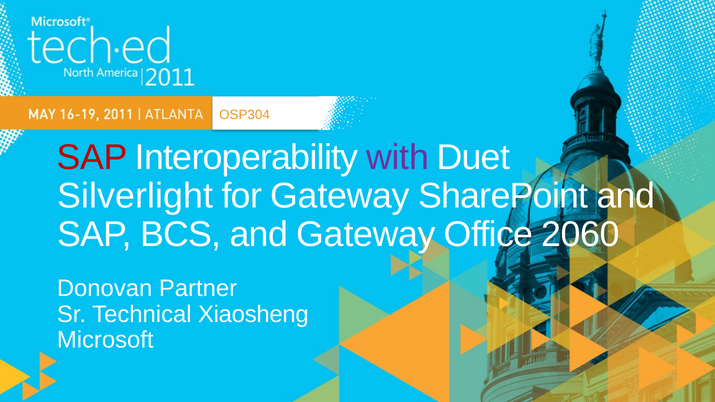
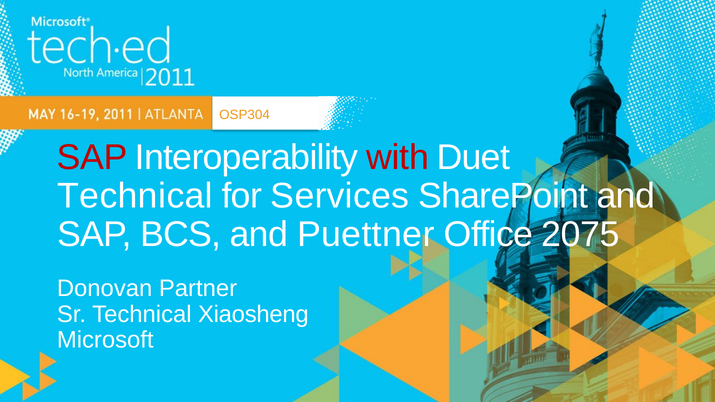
with colour: purple -> red (398, 158)
Silverlight: Silverlight -> Technical (135, 196)
for Gateway: Gateway -> Services (340, 196)
and Gateway: Gateway -> Puettner (366, 235)
2060: 2060 -> 2075 (580, 235)
